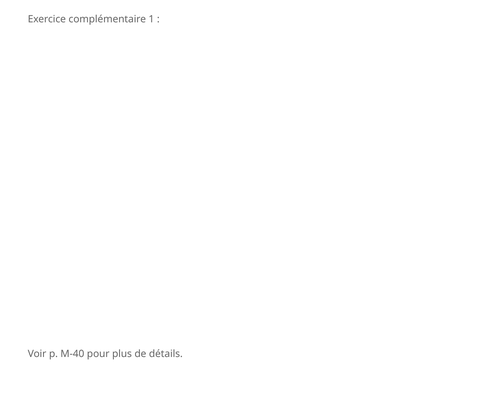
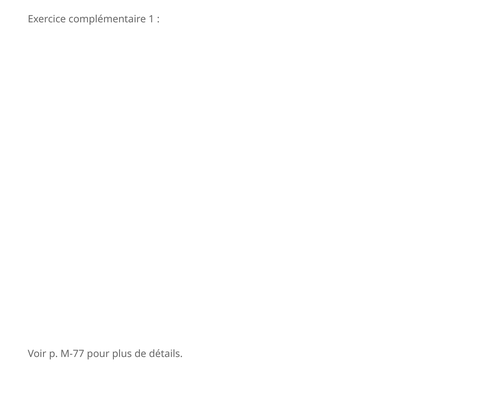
M-40: M-40 -> M-77 (72, 354)
